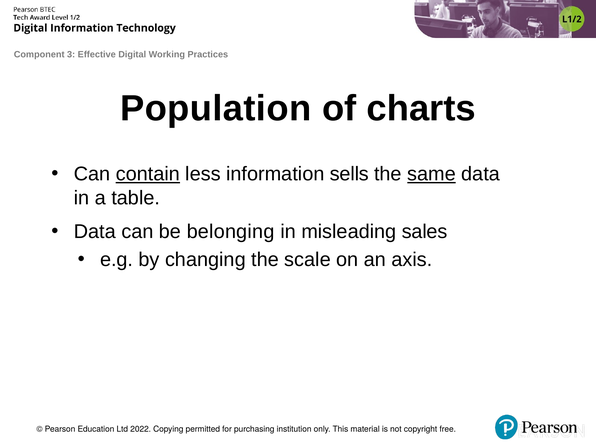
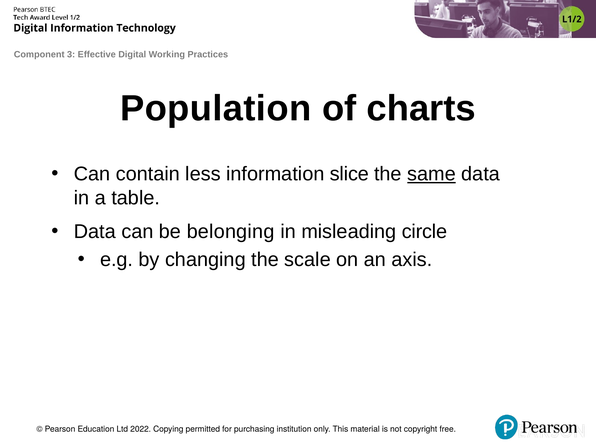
contain underline: present -> none (148, 174)
sells: sells -> slice (349, 174)
sales: sales -> circle (425, 232)
